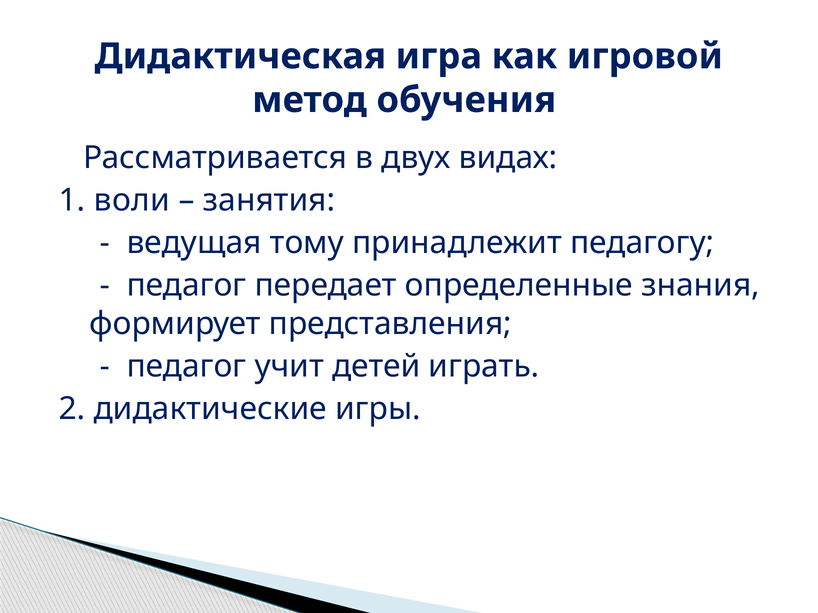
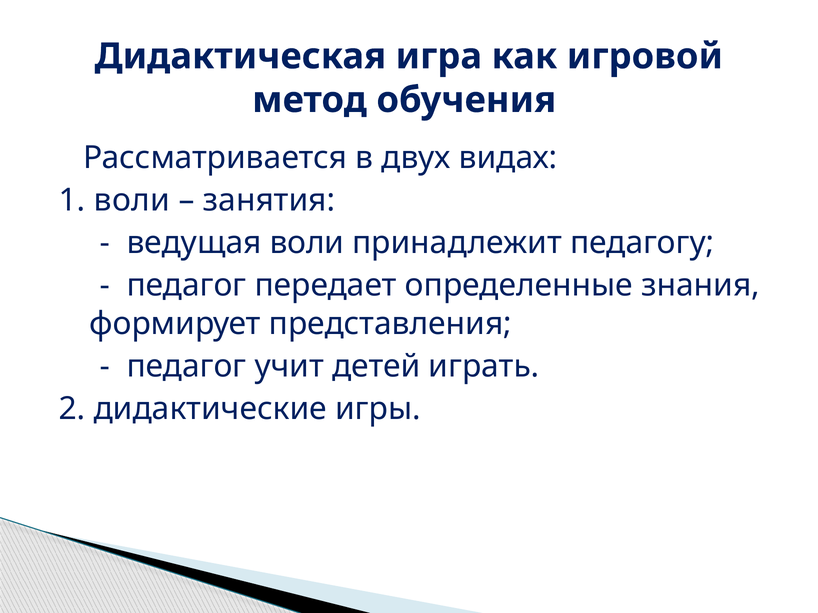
ведущая тому: тому -> воли (307, 243)
